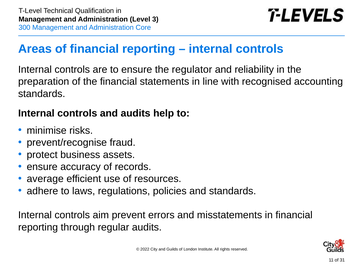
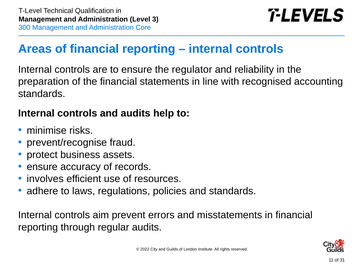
average: average -> involves (45, 179)
